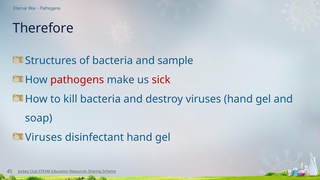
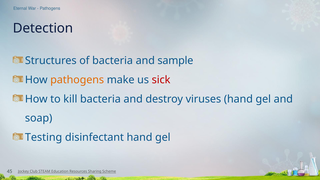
Therefore: Therefore -> Detection (43, 28)
pathogens colour: red -> orange (77, 80)
Viruses: Viruses -> Testing (44, 137)
